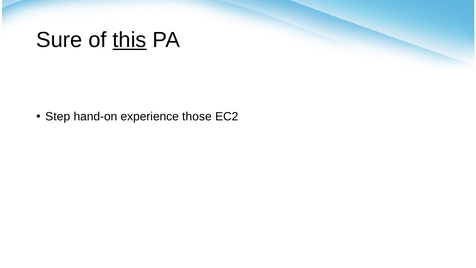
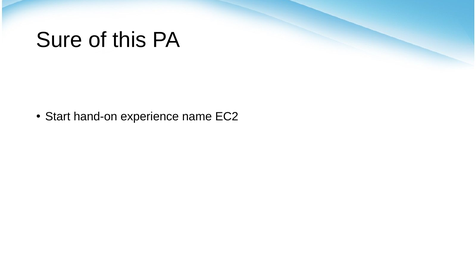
this underline: present -> none (130, 40)
Step: Step -> Start (58, 116)
those: those -> name (197, 116)
